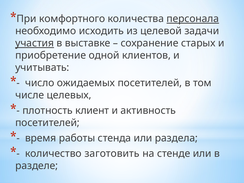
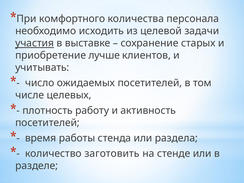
персонала underline: present -> none (193, 19)
одной: одной -> лучше (104, 55)
клиент: клиент -> работу (92, 111)
